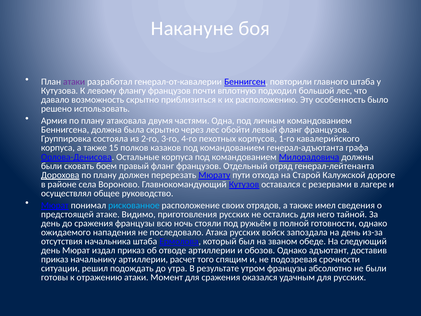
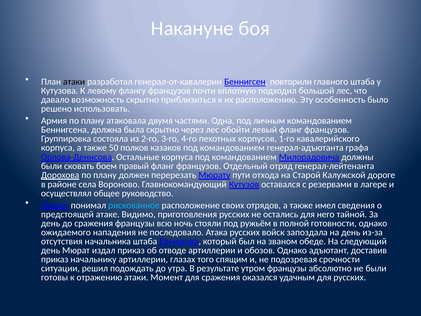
атаки colour: purple -> black (74, 82)
15: 15 -> 50 (114, 148)
расчет: расчет -> глазах (183, 259)
